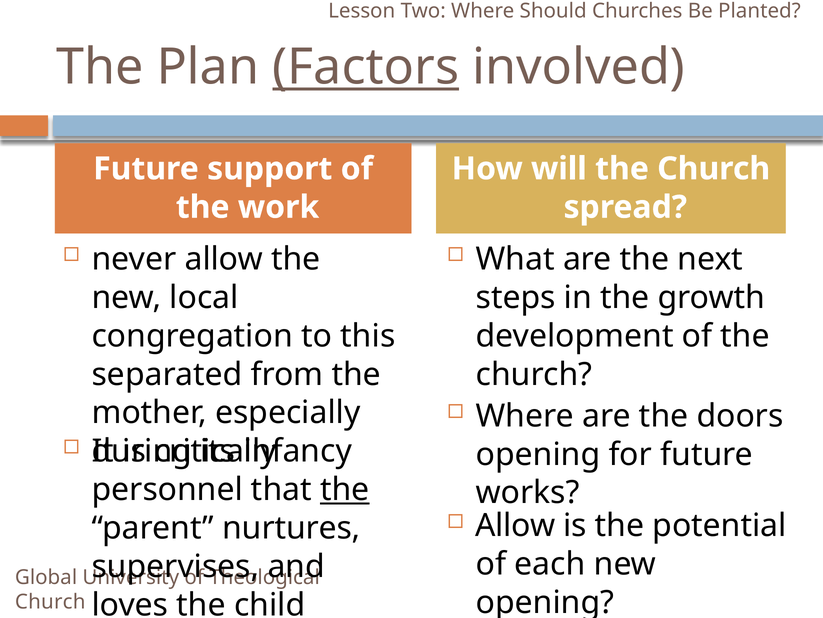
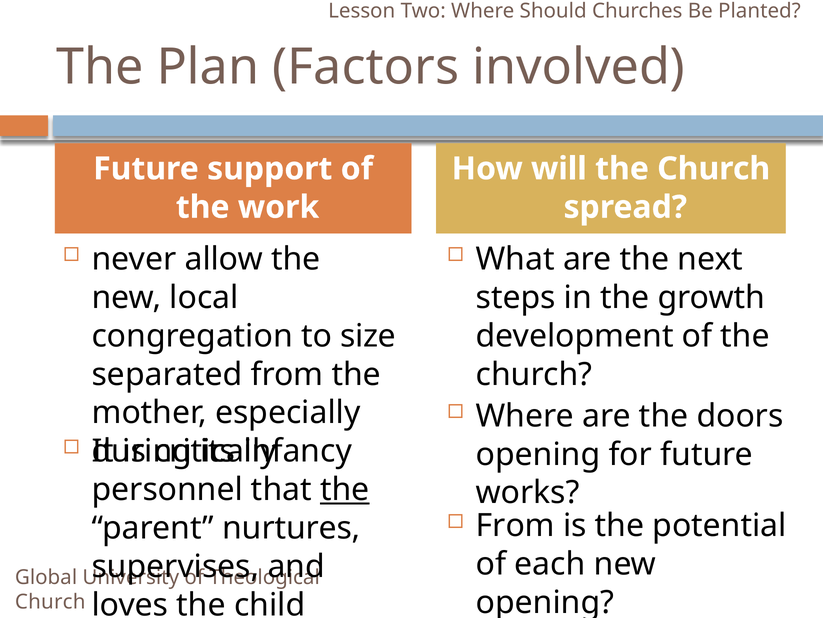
Factors underline: present -> none (366, 67)
this: this -> size (368, 336)
Allow: Allow -> From (515, 525)
